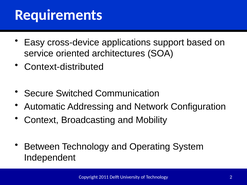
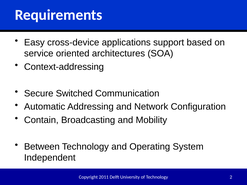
Context-distributed: Context-distributed -> Context-addressing (64, 67)
Context: Context -> Contain (41, 120)
